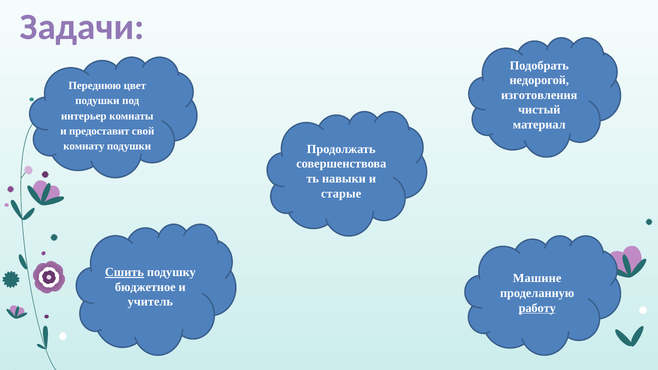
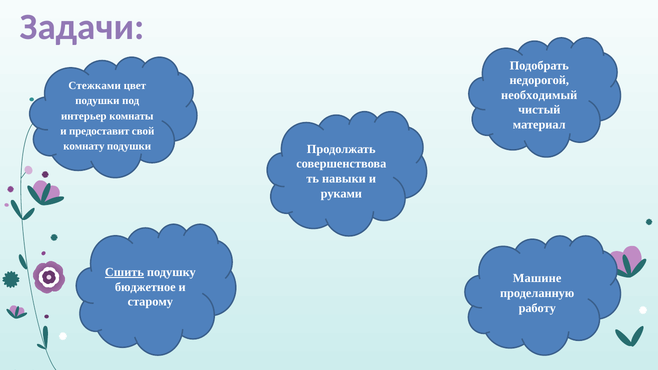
Переднюю: Переднюю -> Стежками (95, 86)
изготовления: изготовления -> необходимый (539, 95)
старые: старые -> руками (341, 194)
учитель: учитель -> старому (150, 302)
работу underline: present -> none (537, 308)
